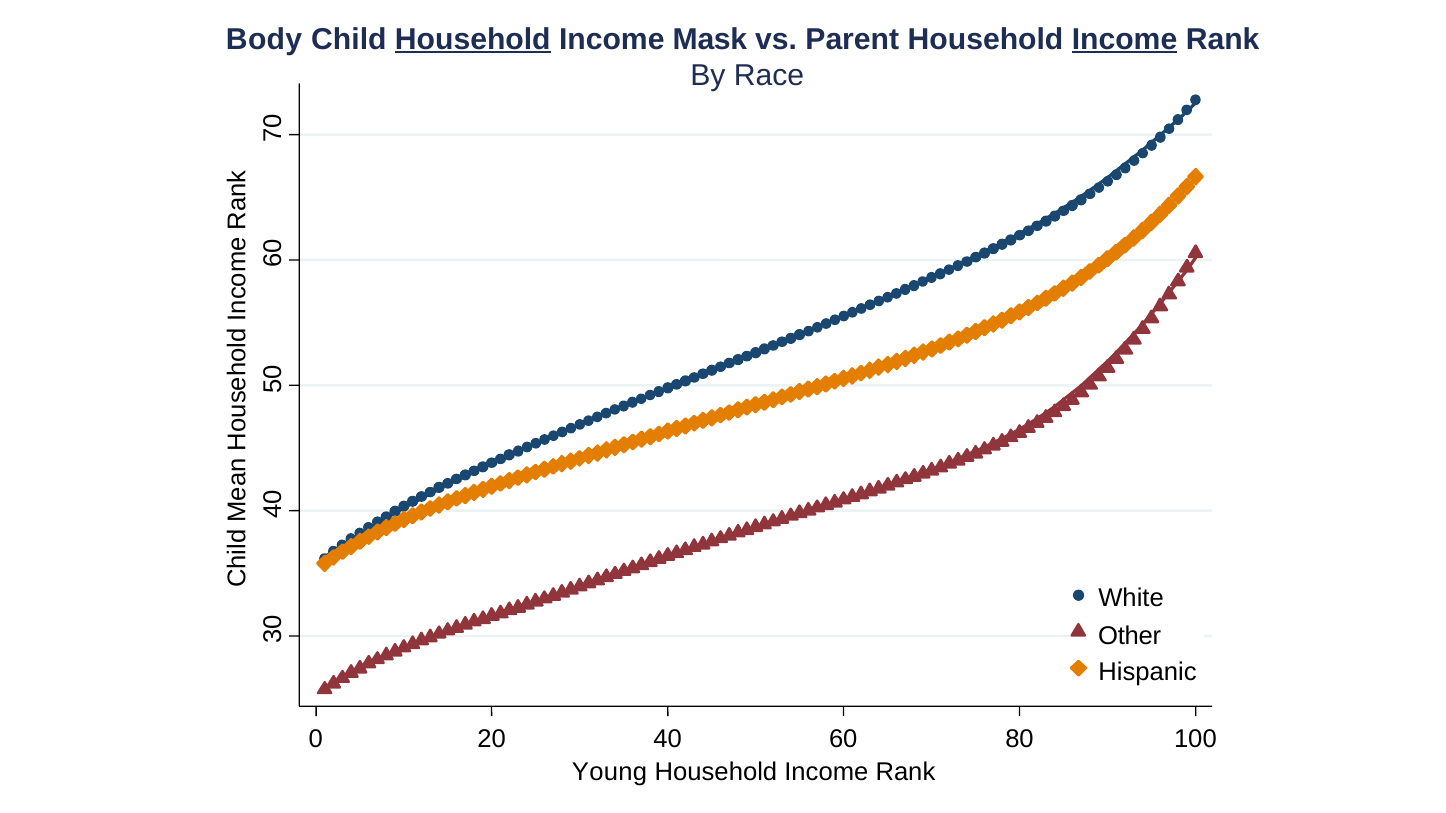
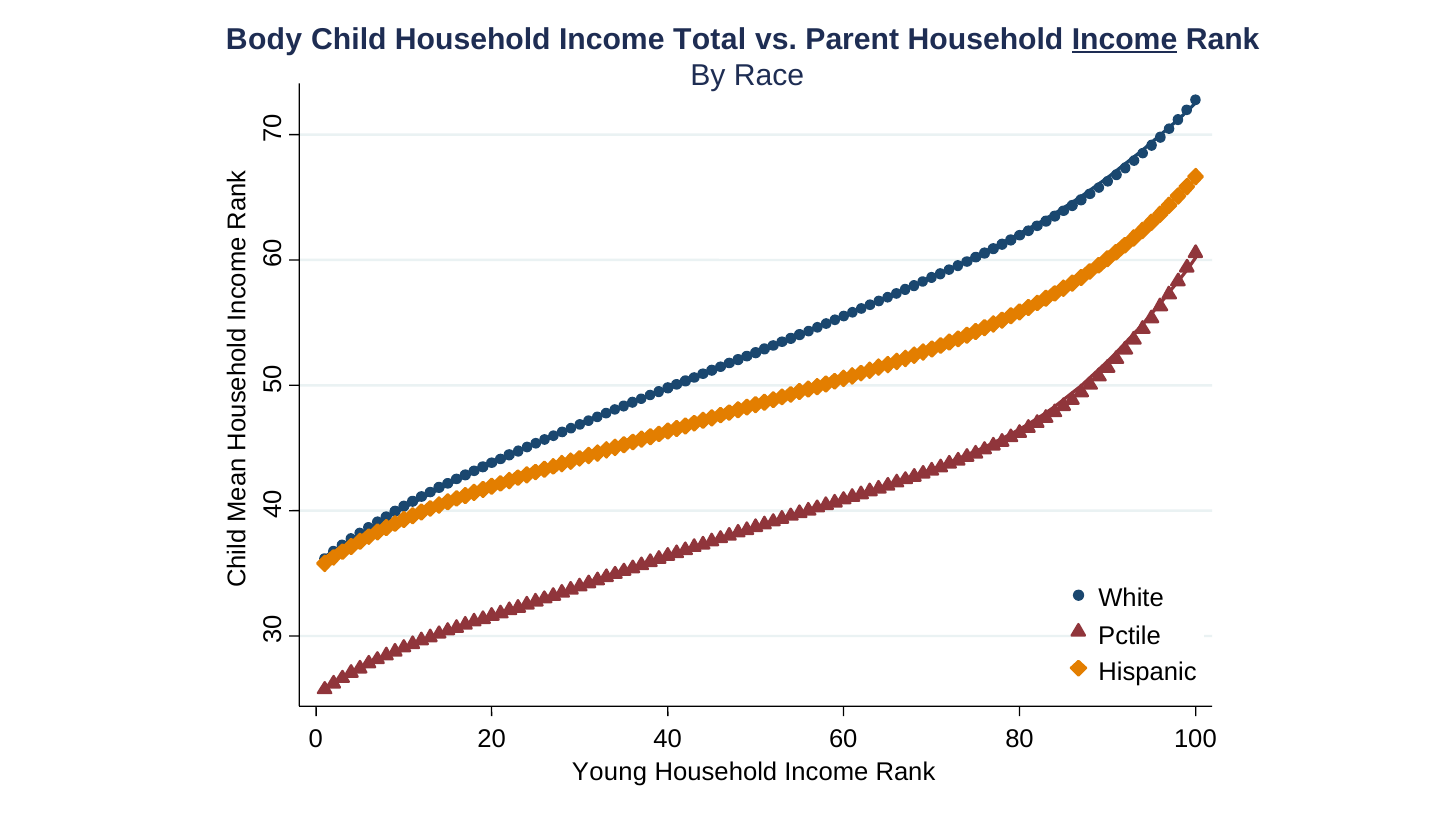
Household underline: present -> none (473, 39)
Mask: Mask -> Total (710, 39)
Other: Other -> Pctile (1130, 636)
